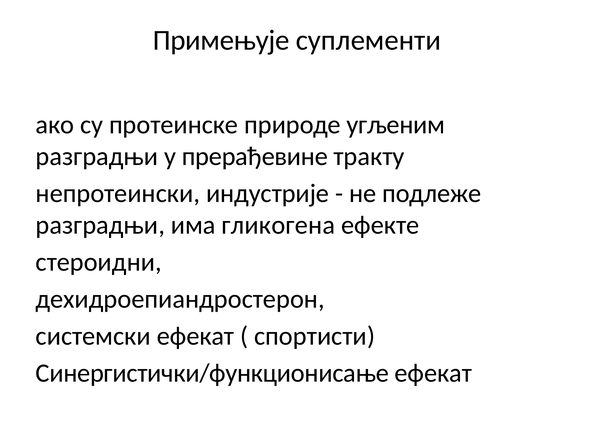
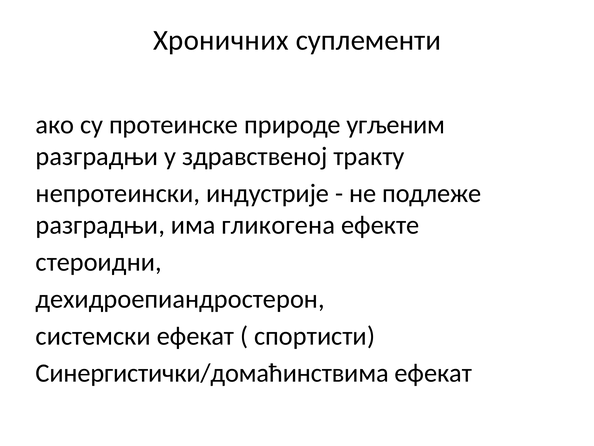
Примењује: Примењује -> Хроничних (221, 40)
прерађевине: прерађевине -> здравственој (255, 156)
Синергистички/функционисање: Синергистички/функционисање -> Синергистички/домаћинствима (212, 373)
